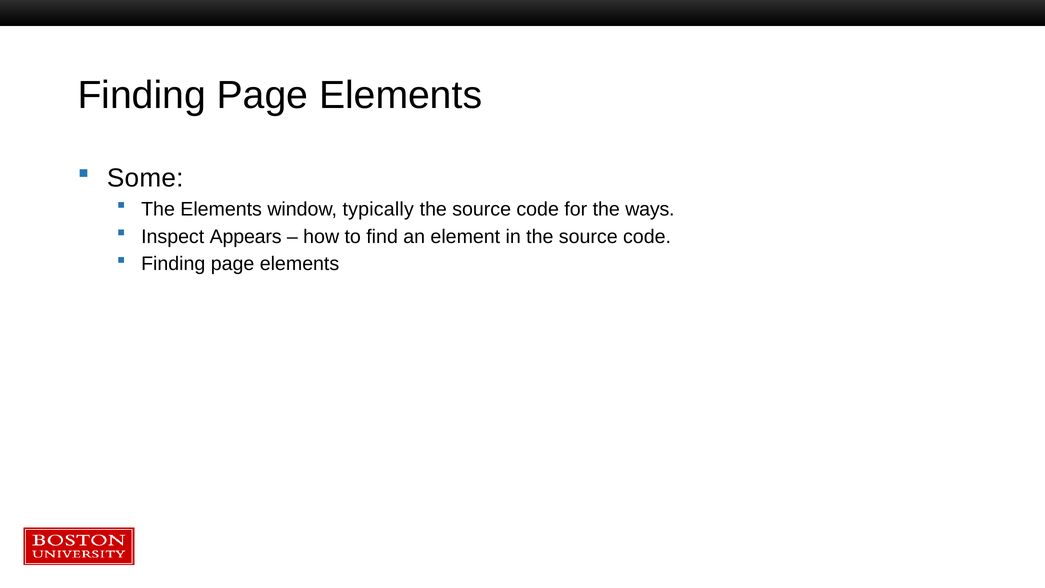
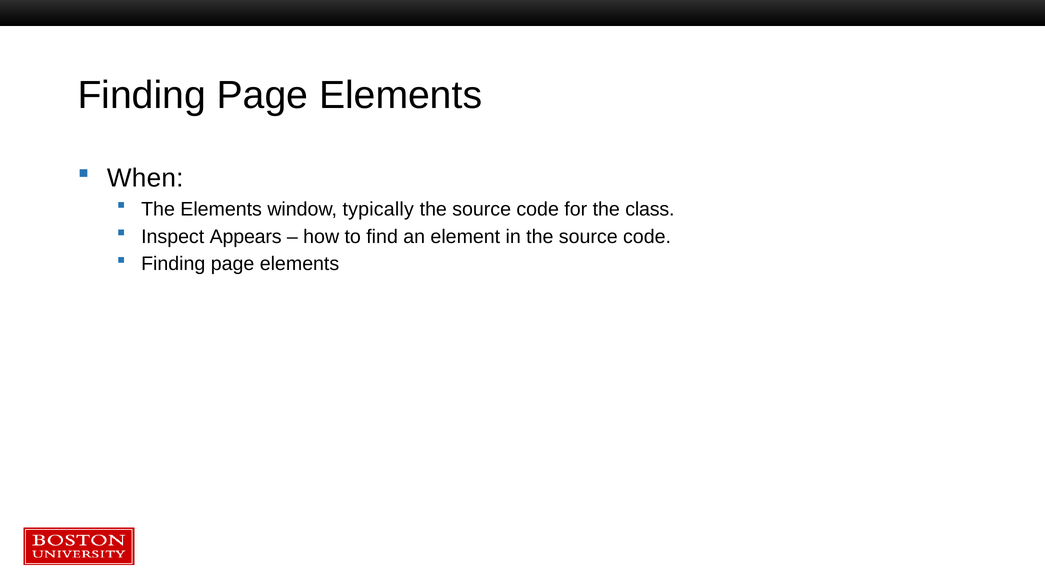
Some: Some -> When (145, 178)
ways: ways -> class (650, 209)
